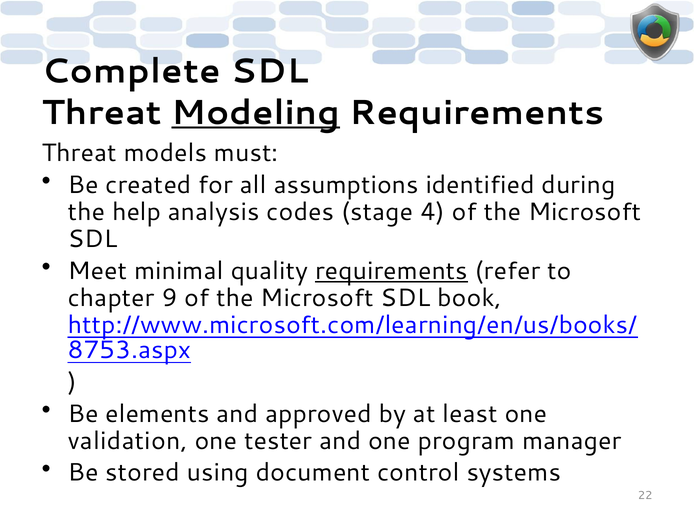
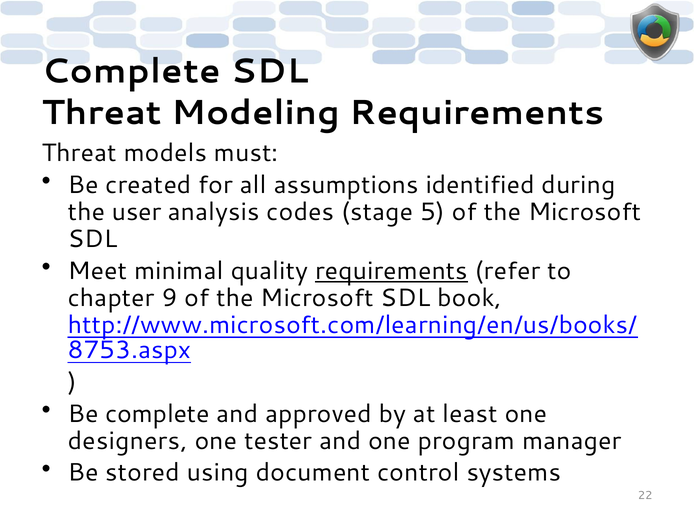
Modeling underline: present -> none (256, 113)
help: help -> user (137, 212)
4: 4 -> 5 (432, 212)
Be elements: elements -> complete (157, 414)
validation: validation -> designers (128, 441)
